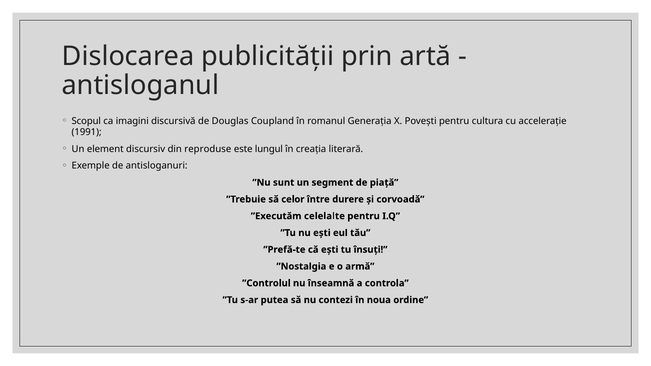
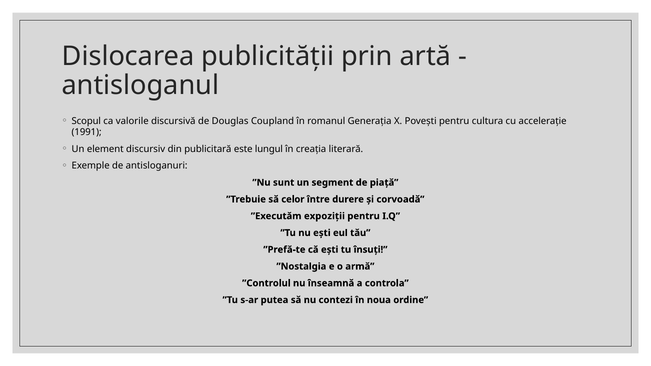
imagini: imagini -> valorile (132, 121)
reproduse: reproduse -> publicitară (208, 149)
celelalte: celelalte -> expoziții (324, 216)
